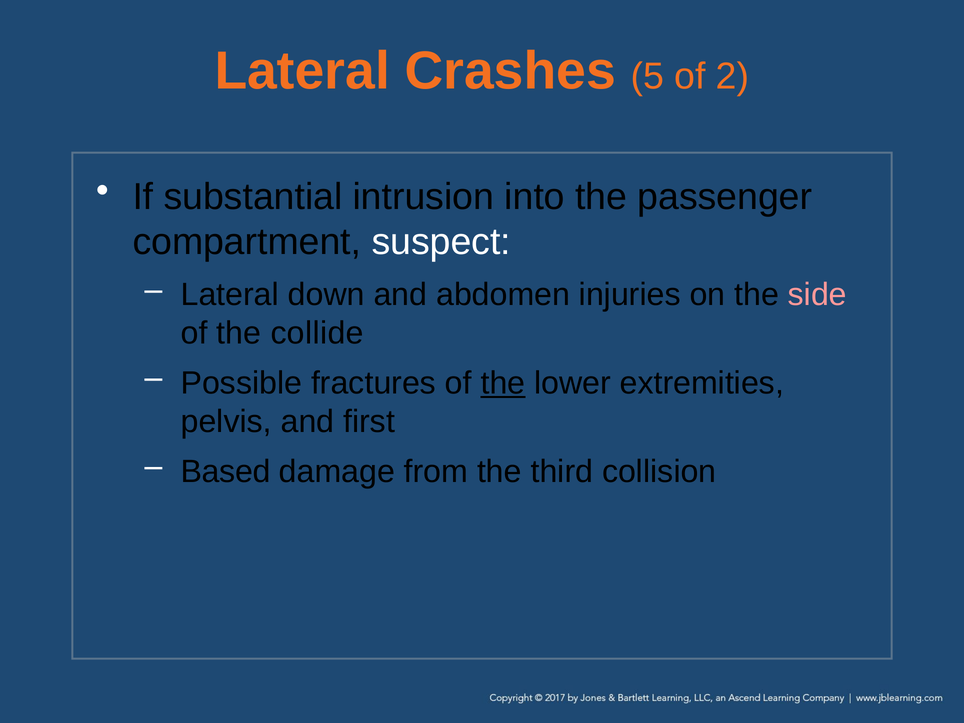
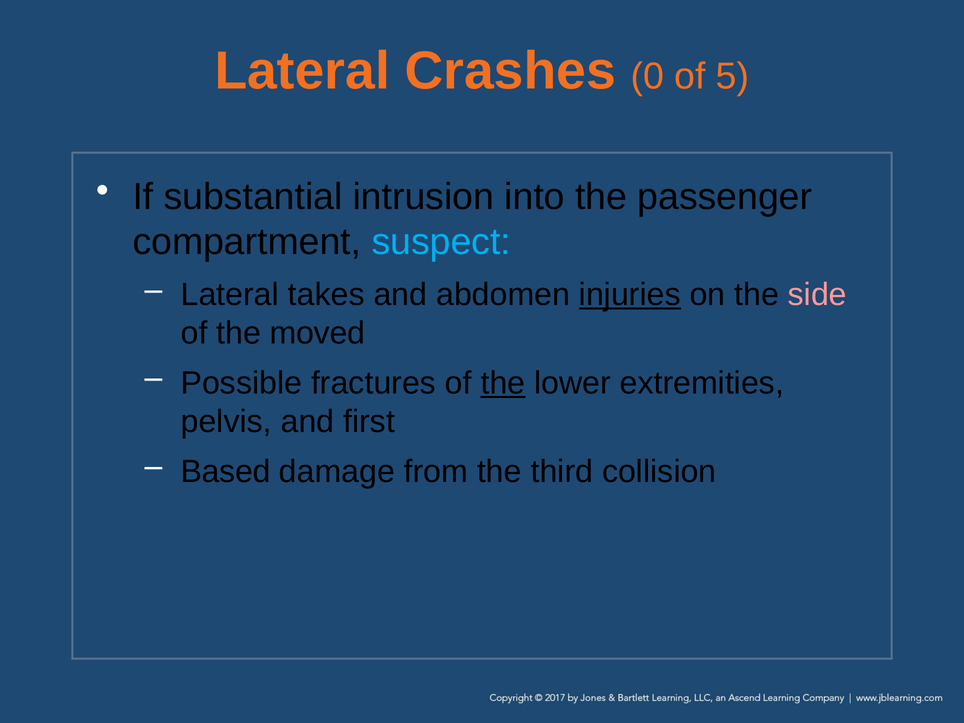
5: 5 -> 0 (647, 76)
2: 2 -> 5 (733, 76)
suspect colour: white -> light blue (441, 242)
down: down -> takes (326, 295)
injuries underline: none -> present (630, 295)
collide: collide -> moved (317, 333)
